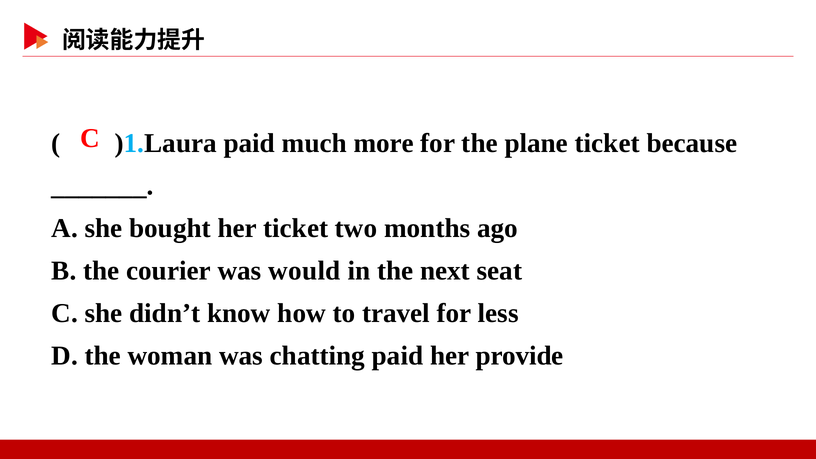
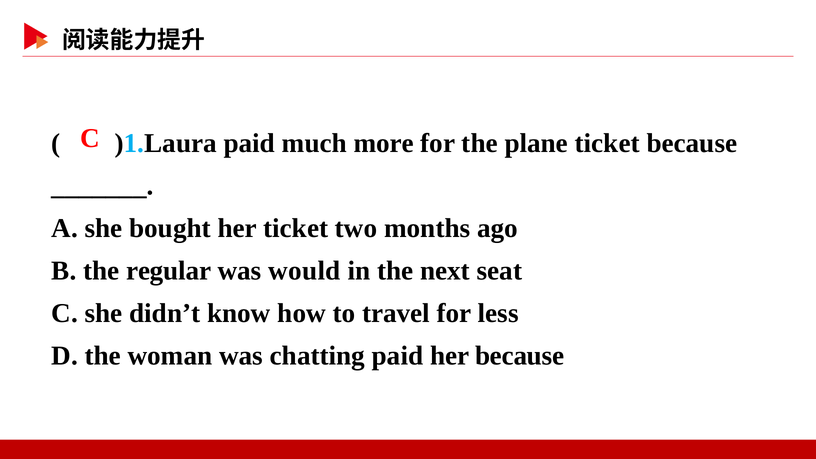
courier: courier -> regular (169, 271)
her provide: provide -> because (520, 356)
